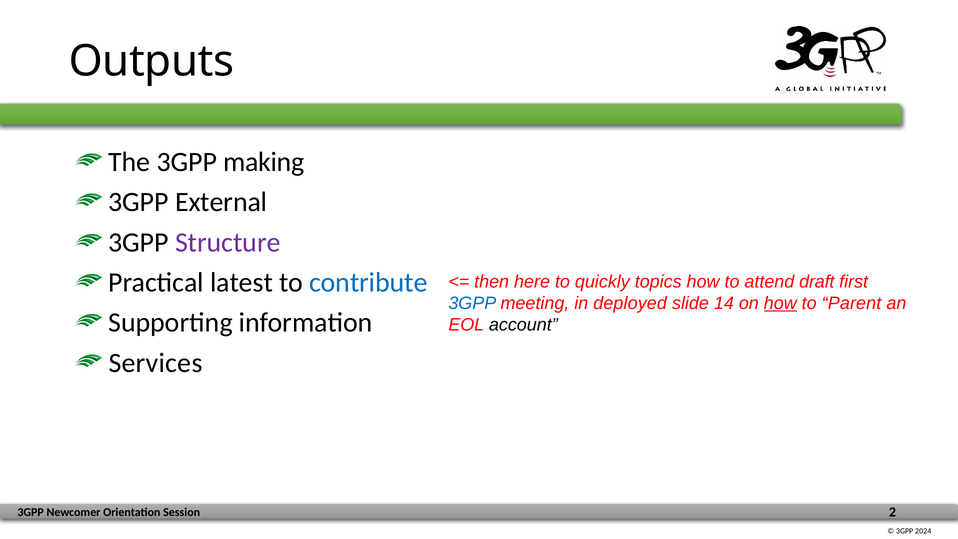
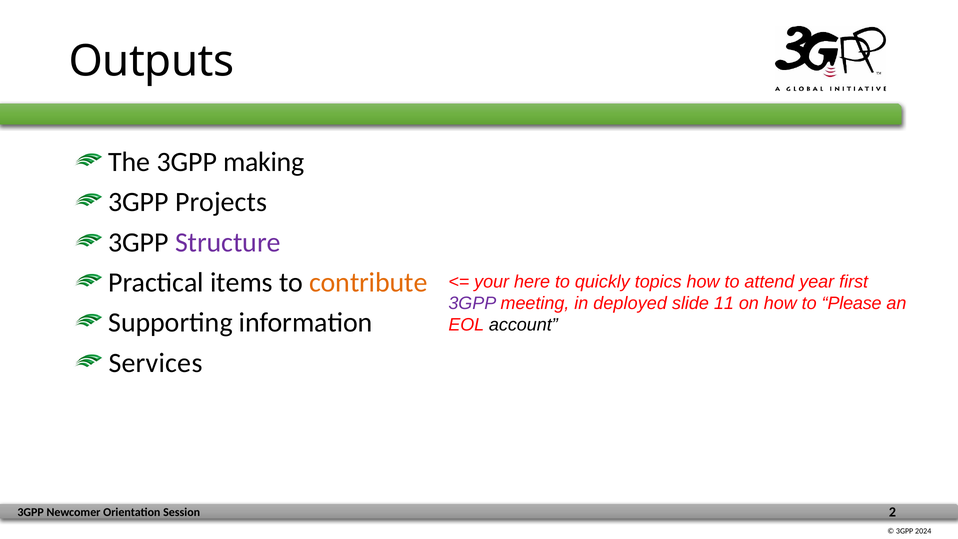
External: External -> Projects (221, 202)
latest: latest -> items (241, 282)
contribute colour: blue -> orange (368, 282)
then: then -> your (492, 282)
draft: draft -> year (817, 282)
3GPP colour: blue -> purple (472, 303)
14: 14 -> 11 (724, 303)
how underline: present -> none (780, 303)
Parent: Parent -> Please (852, 303)
